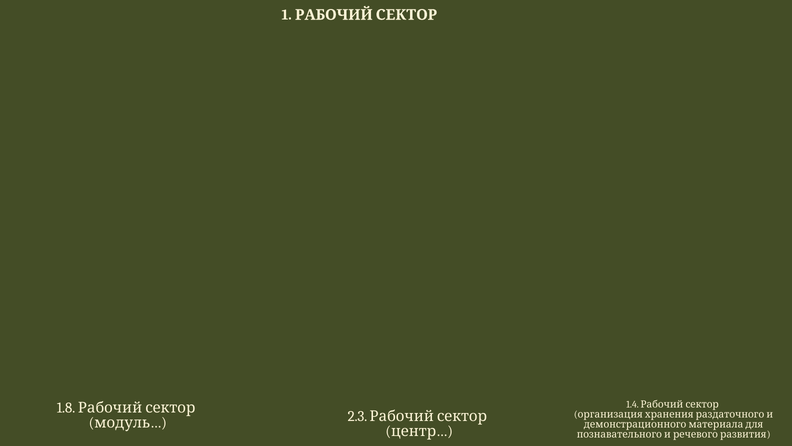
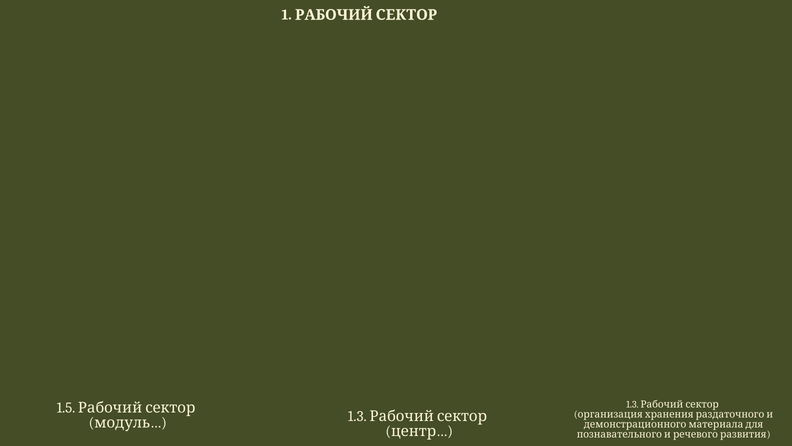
1.4: 1.4 -> 1.3 (633, 404)
1.8: 1.8 -> 1.5 (66, 407)
2.3: 2.3 -> 1.3 (357, 416)
